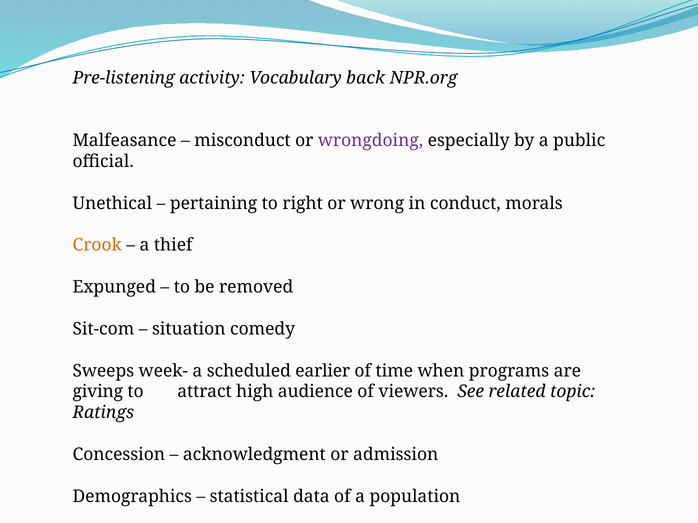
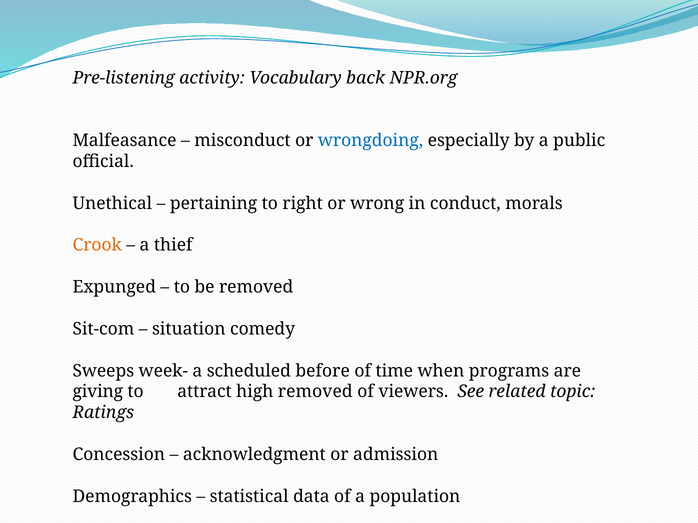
wrongdoing colour: purple -> blue (371, 141)
earlier: earlier -> before (323, 371)
high audience: audience -> removed (315, 392)
